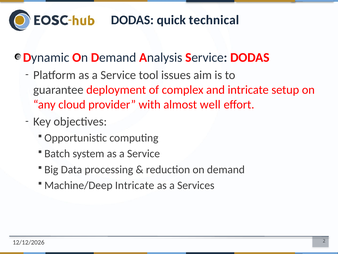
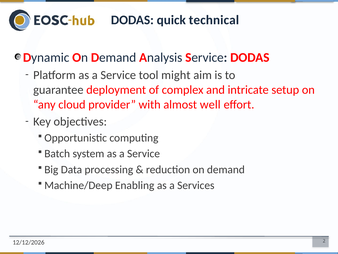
issues: issues -> might (176, 75)
Intricate: Intricate -> Enabling (135, 185)
